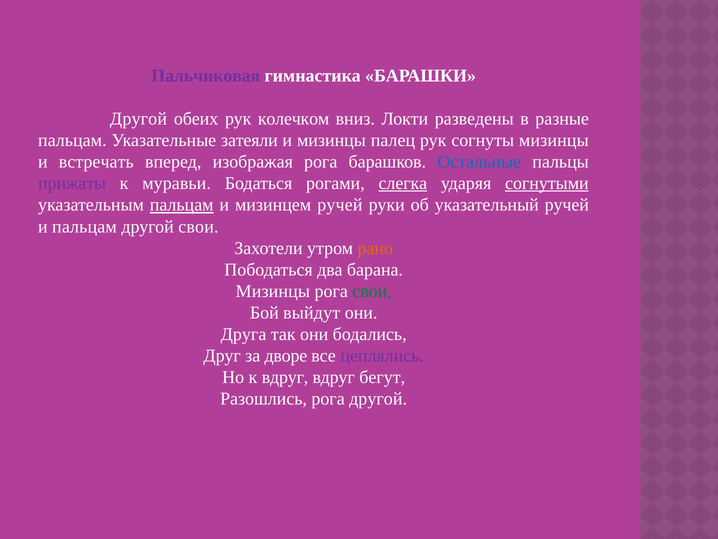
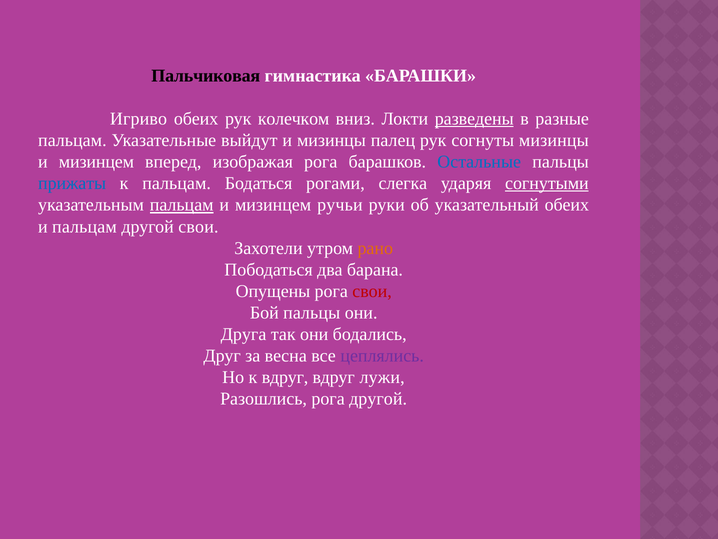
Пальчиковая colour: purple -> black (206, 76)
Другой: Другой -> Игриво (138, 119)
разведены underline: none -> present (474, 119)
затеяли: затеяли -> выйдут (249, 140)
встречать: встречать -> мизинцем (96, 162)
прижаты colour: purple -> blue (72, 183)
к муравьи: муравьи -> пальцам (177, 183)
слегка underline: present -> none (403, 183)
мизинцем ручей: ручей -> ручьи (340, 205)
указательный ручей: ручей -> обеих (567, 205)
Мизинцы: Мизинцы -> Опущены (273, 291)
свои colour: green -> red (372, 291)
Бой выйдут: выйдут -> пальцы (312, 313)
дворе: дворе -> весна (286, 356)
бегут: бегут -> лужи (382, 377)
